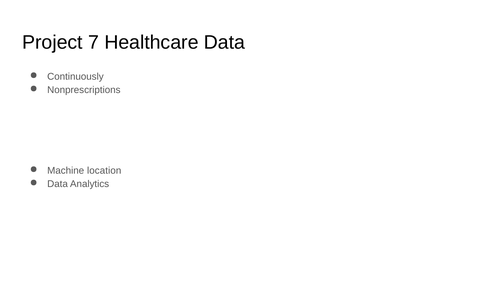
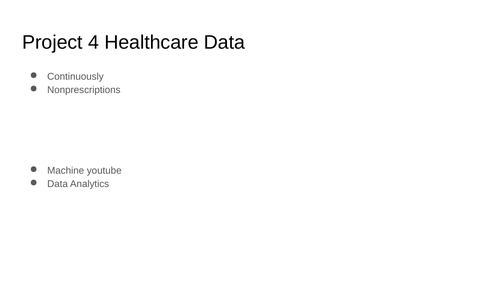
7: 7 -> 4 (94, 43)
location: location -> youtube (104, 171)
